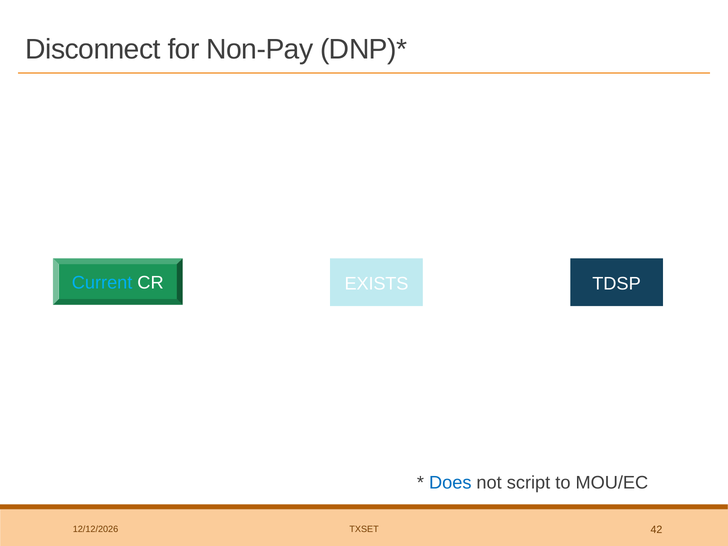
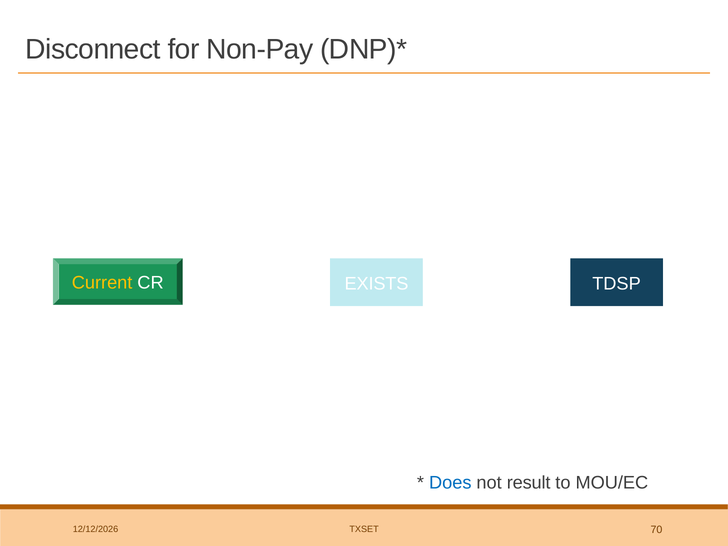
Current colour: light blue -> yellow (102, 283)
script: script -> result (529, 483)
42: 42 -> 70 (656, 530)
